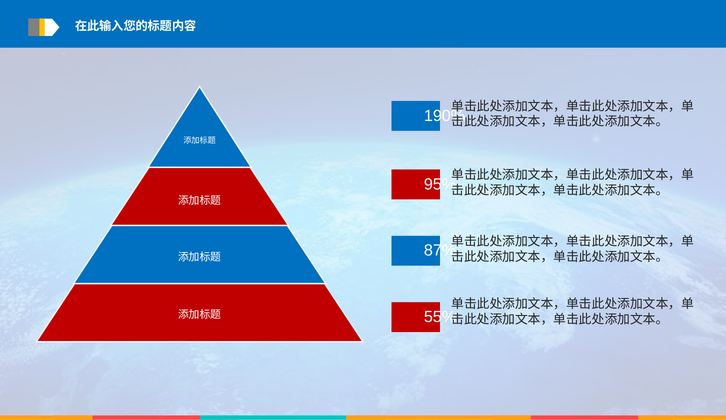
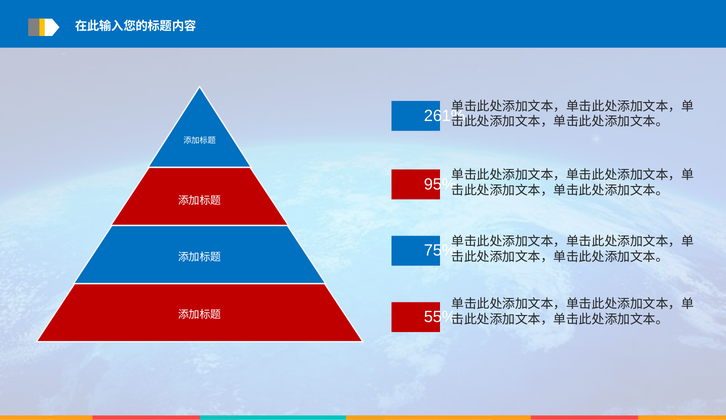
190%: 190% -> 261% (445, 116)
87%: 87% -> 75% (440, 251)
